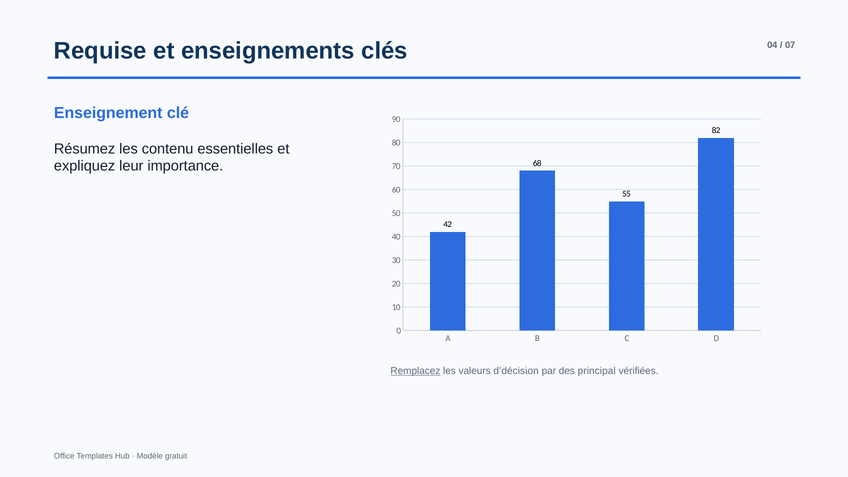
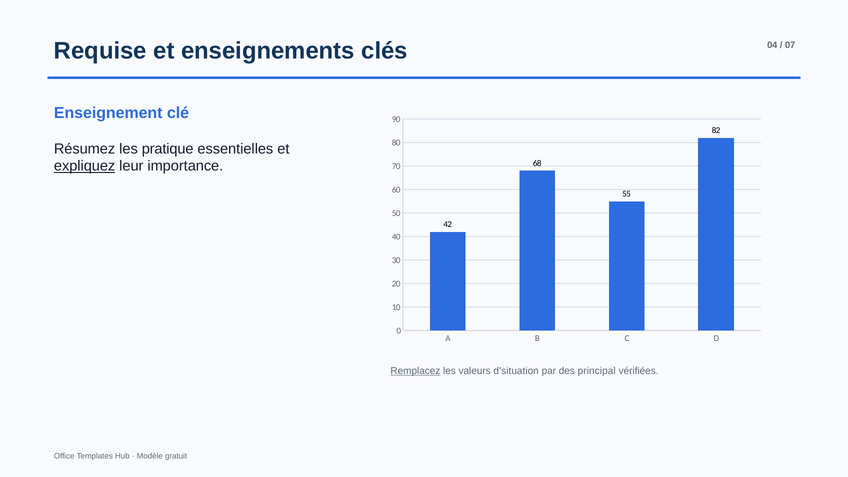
contenu: contenu -> pratique (168, 149)
expliquez underline: none -> present (85, 166)
d’décision: d’décision -> d’situation (516, 371)
